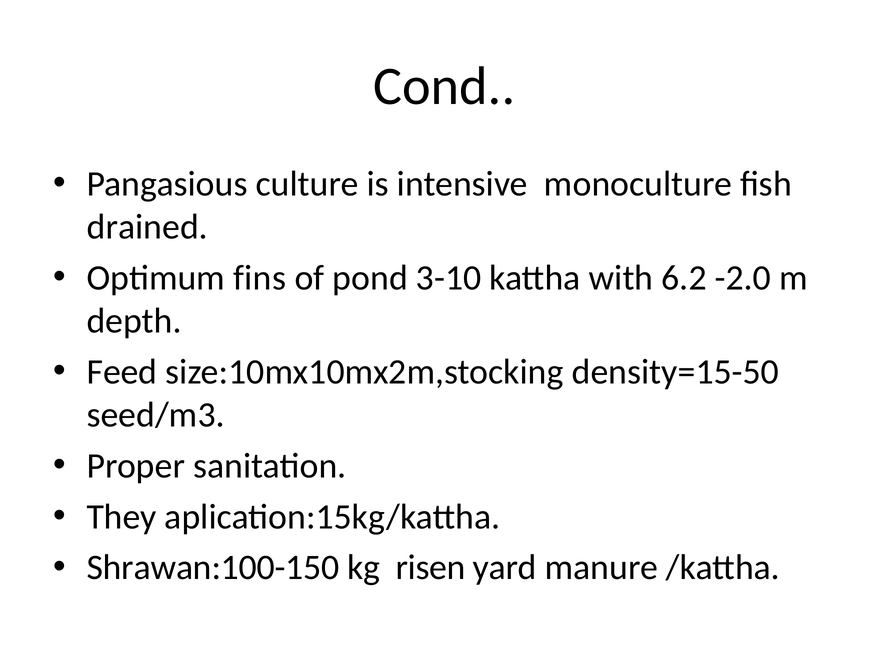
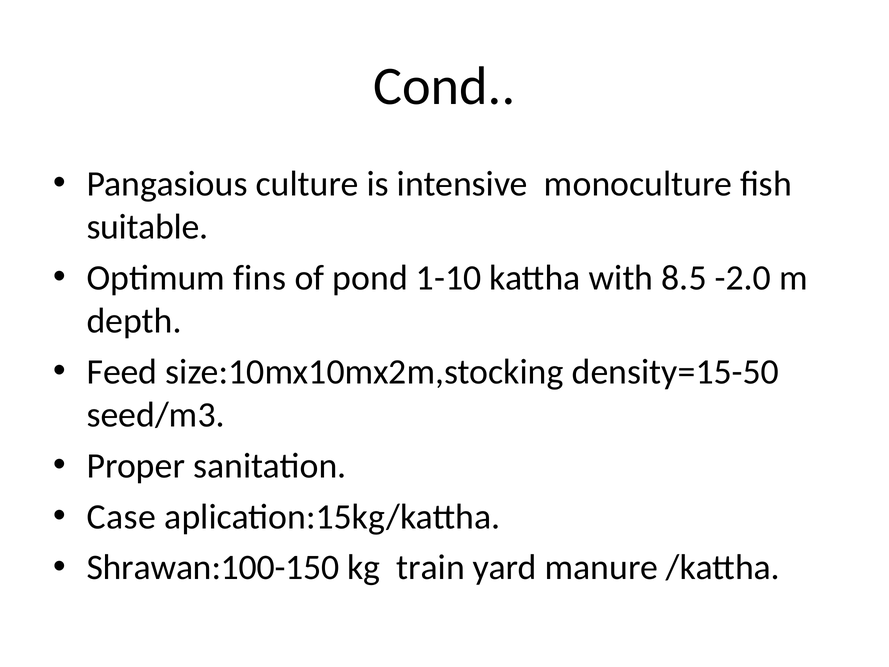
drained: drained -> suitable (147, 227)
3-10: 3-10 -> 1-10 (449, 278)
6.2: 6.2 -> 8.5 (684, 278)
They: They -> Case (121, 517)
risen: risen -> train (431, 567)
